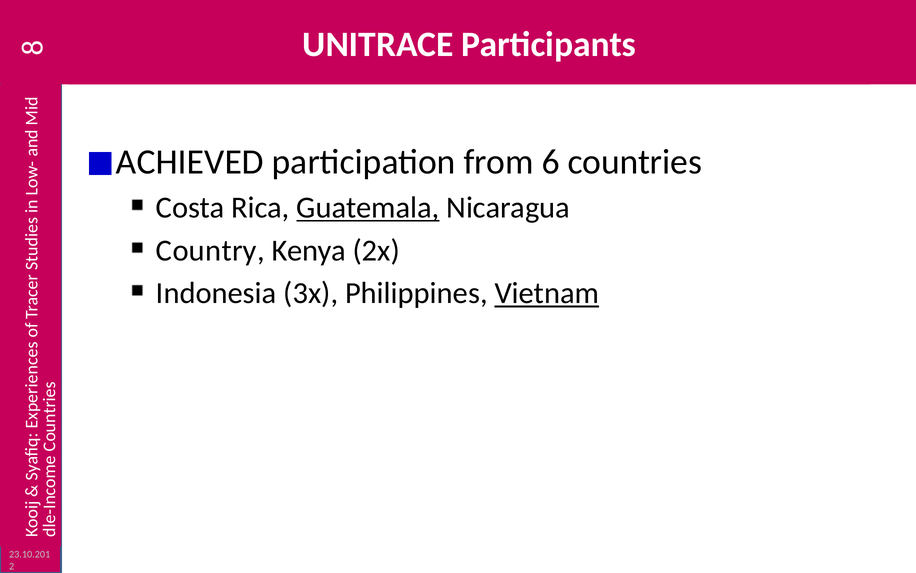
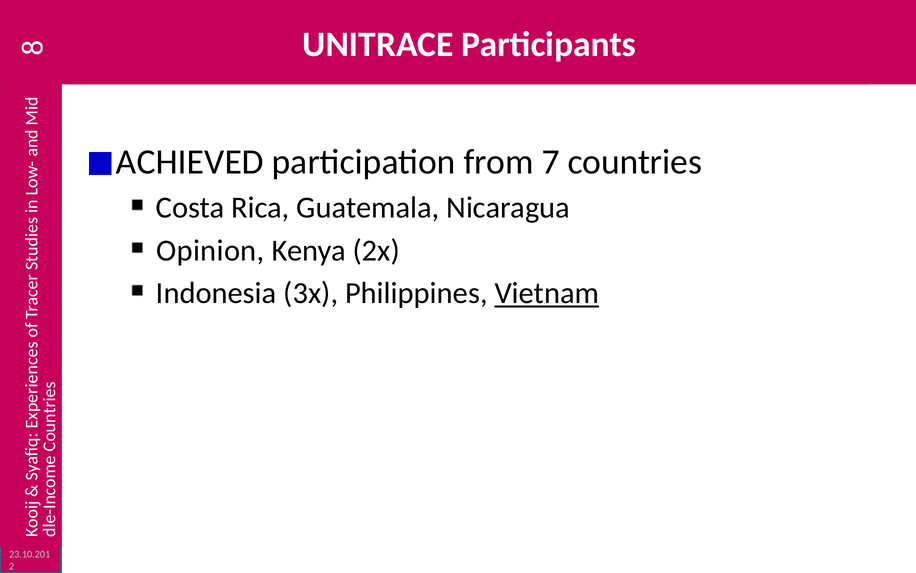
6: 6 -> 7 (551, 162)
Guatemala underline: present -> none (368, 207)
Country: Country -> Opinion (210, 250)
